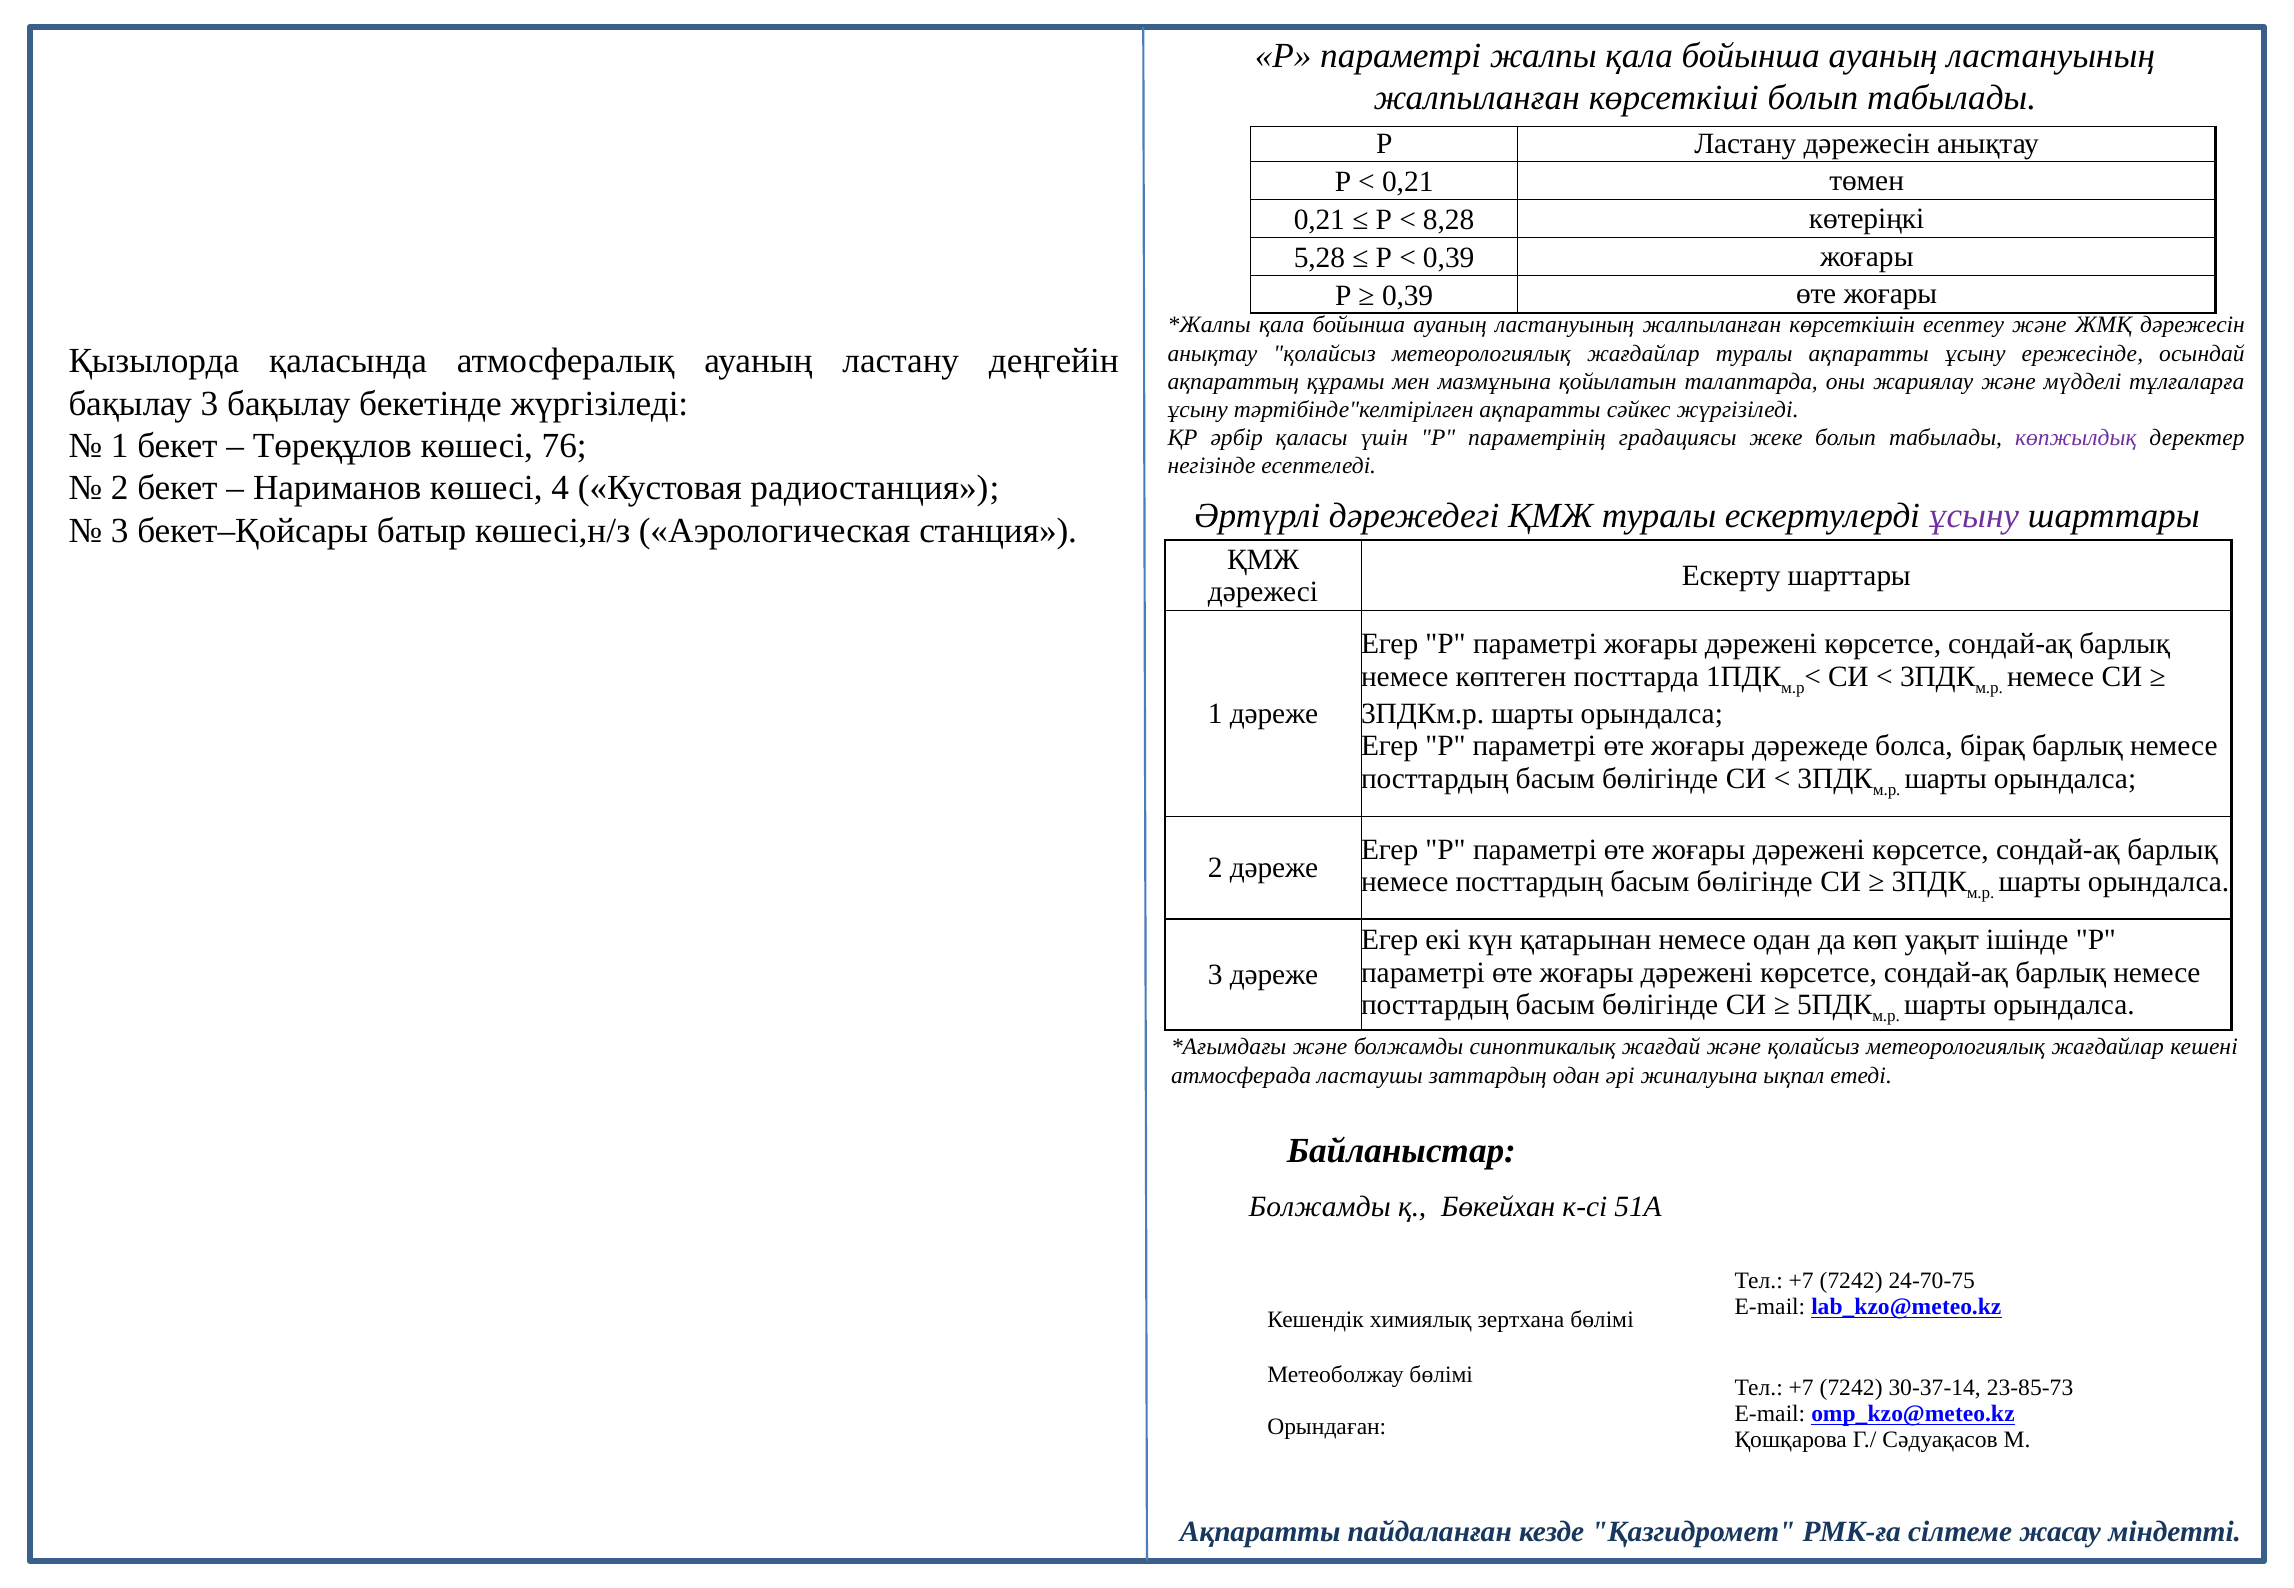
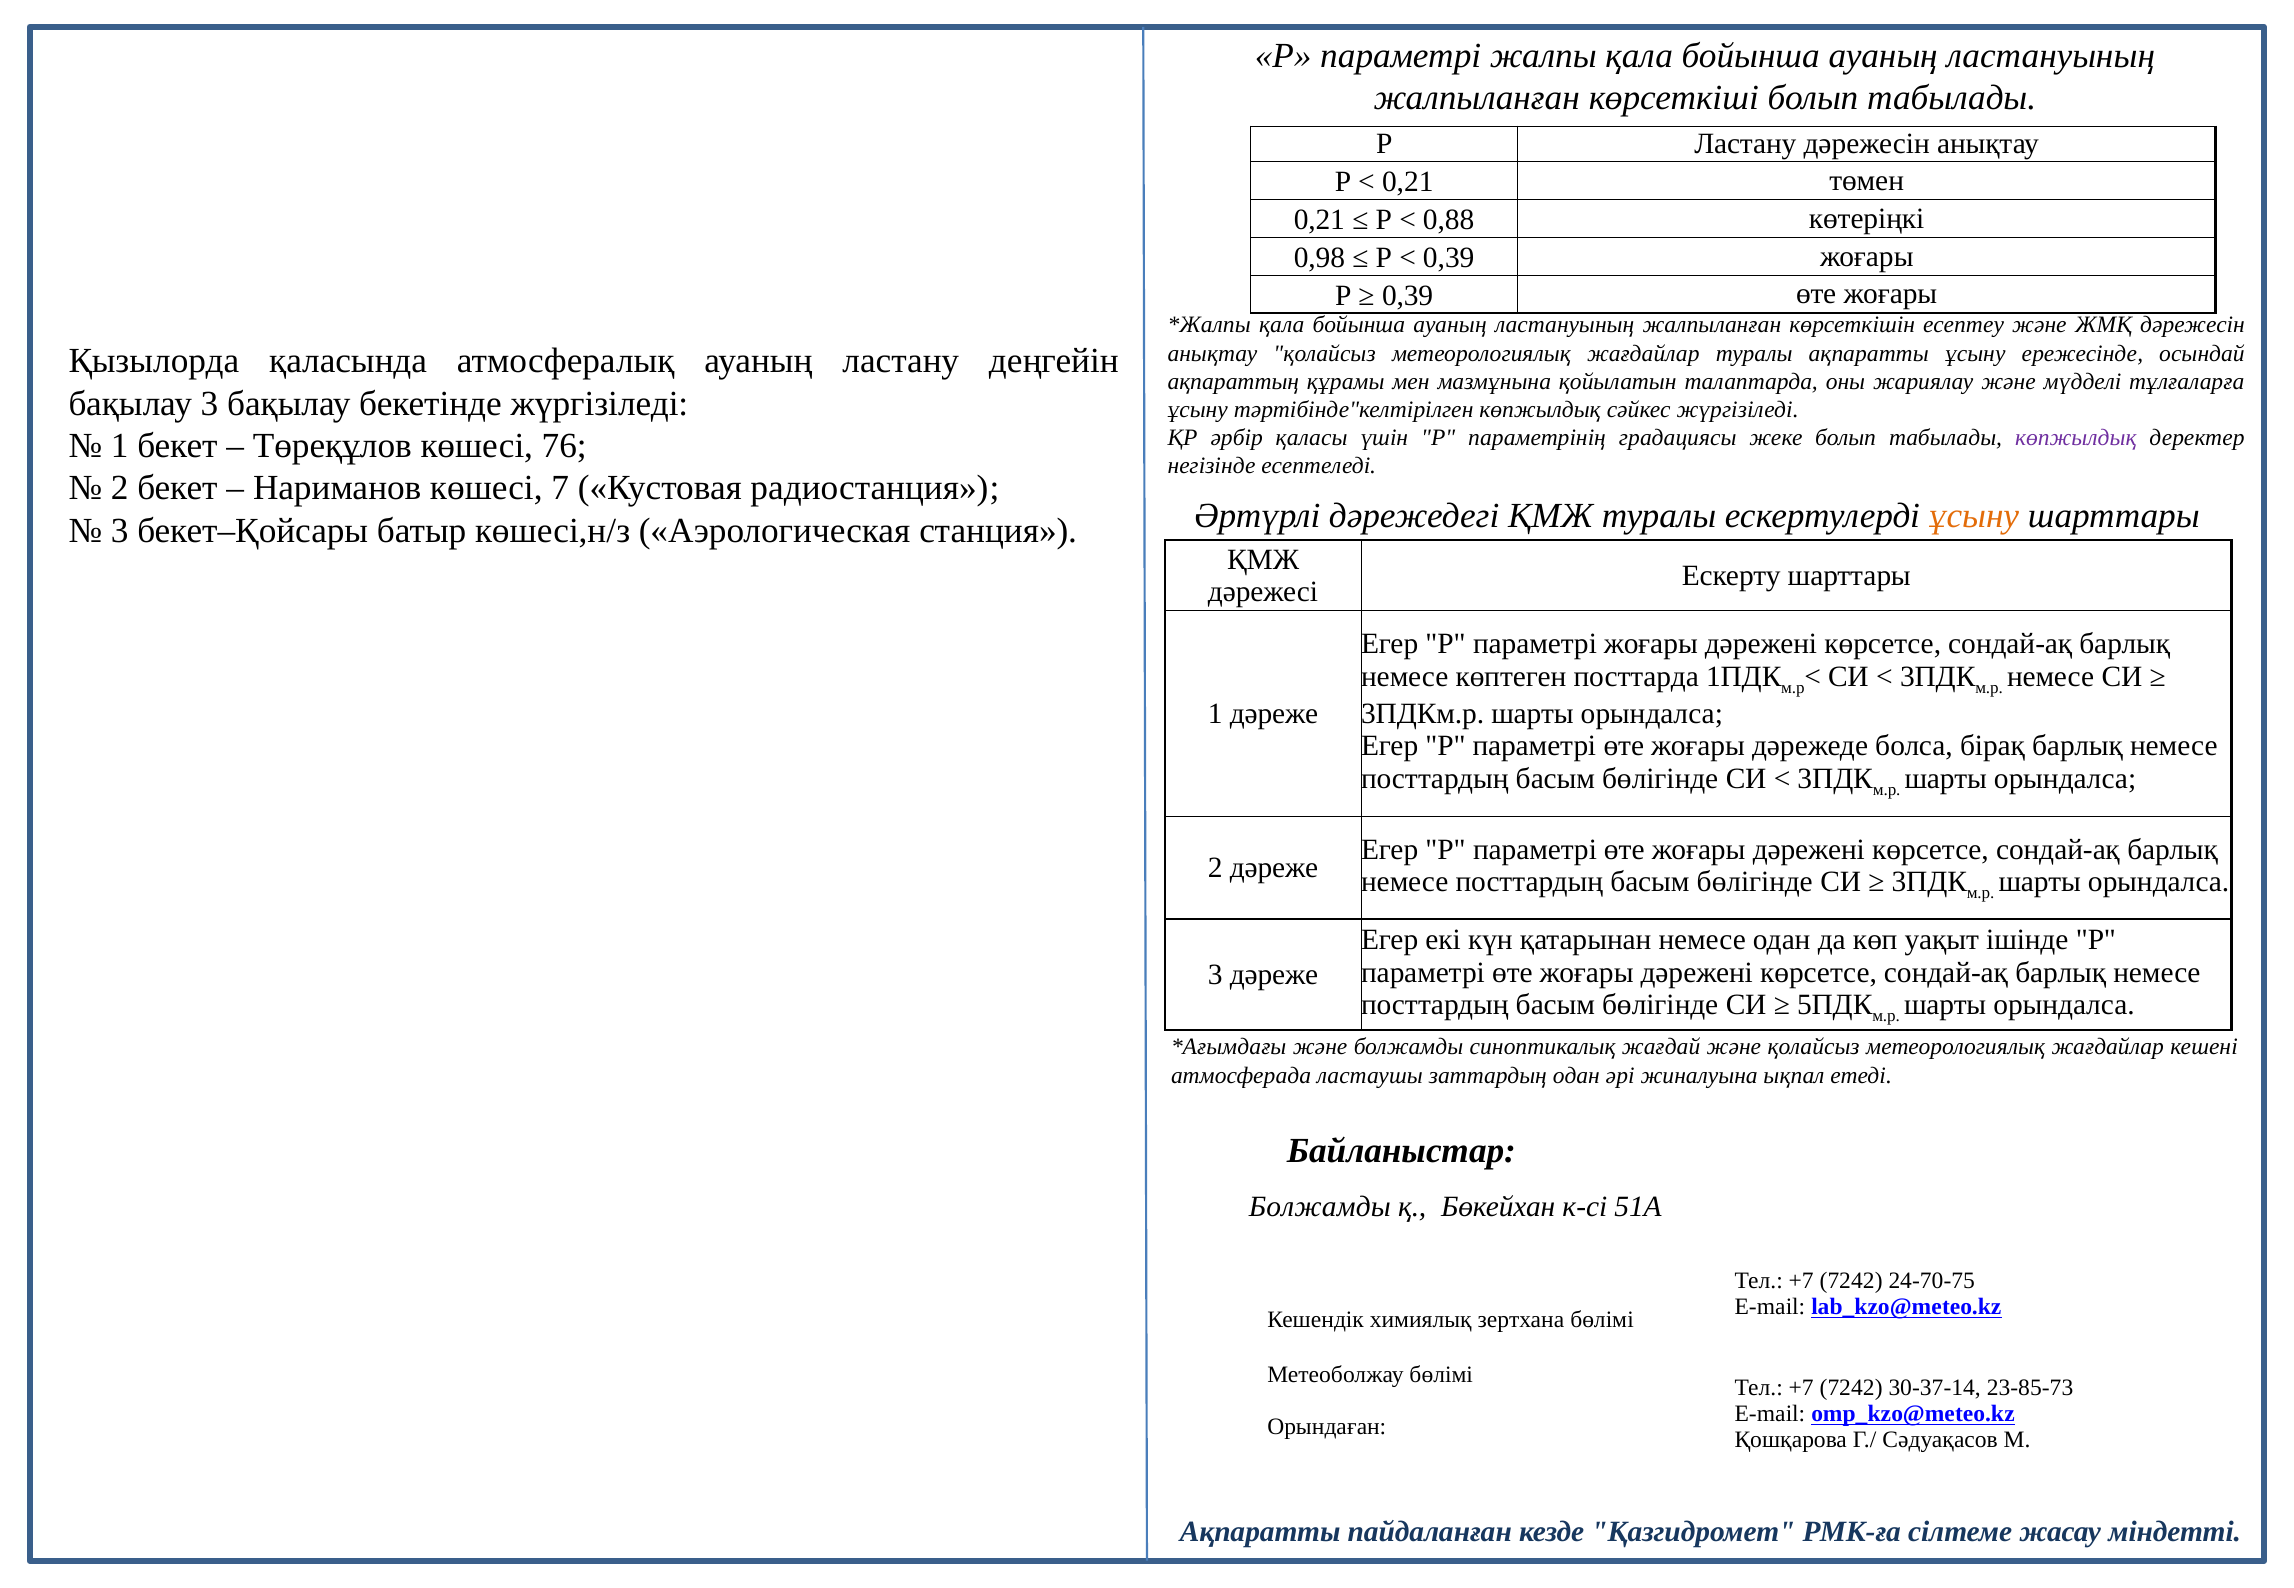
8,28: 8,28 -> 0,88 (1449, 220)
5,28: 5,28 -> 0,98 (1319, 258)
тәртібінде"келтірілген ақпаратты: ақпаратты -> көпжылдық (1540, 410)
4: 4 -> 7 (560, 488)
ұсыну colour: purple -> orange (1974, 516)
